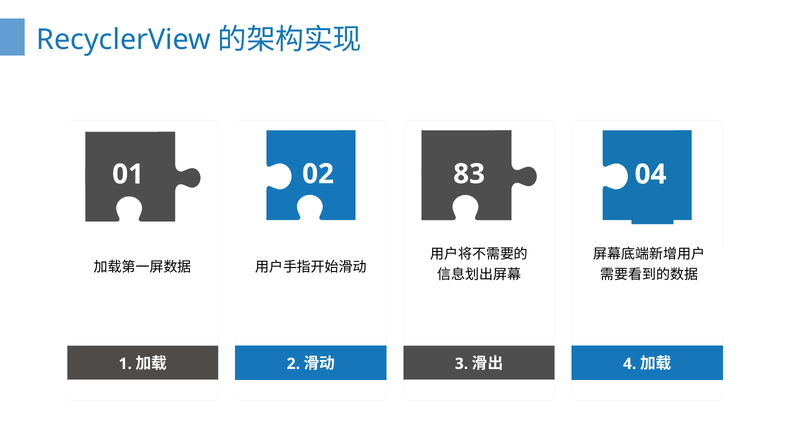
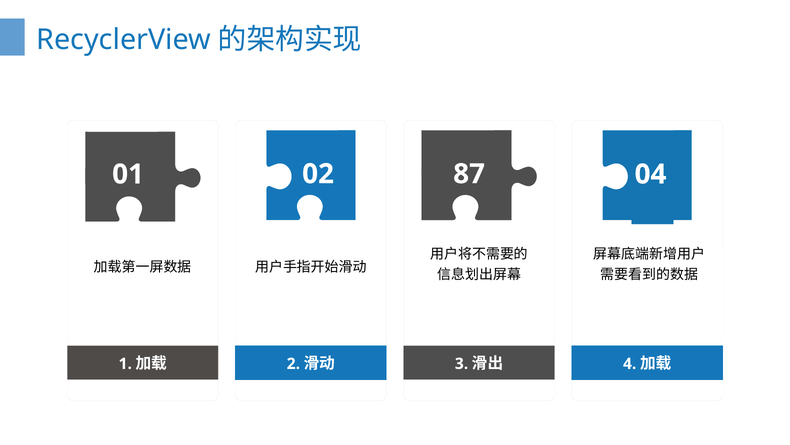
83: 83 -> 87 (469, 174)
